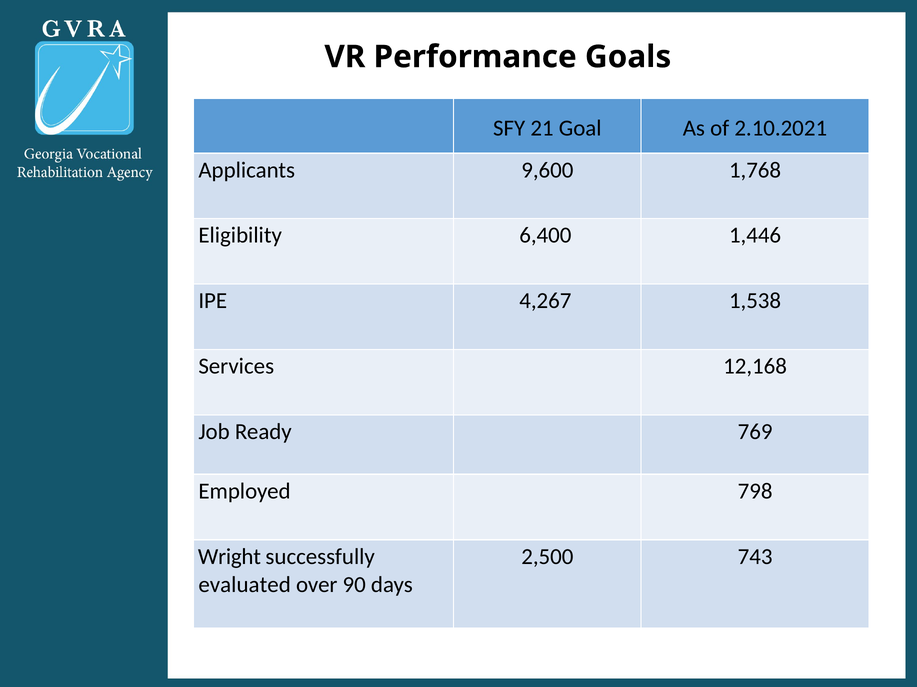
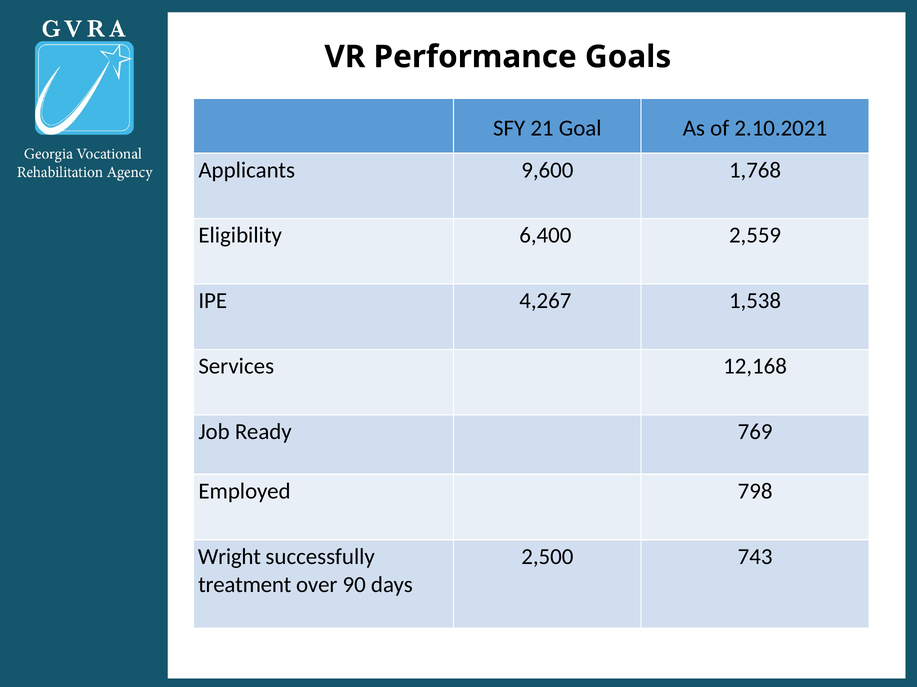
1,446: 1,446 -> 2,559 (755, 235)
evaluated: evaluated -> treatment (245, 585)
